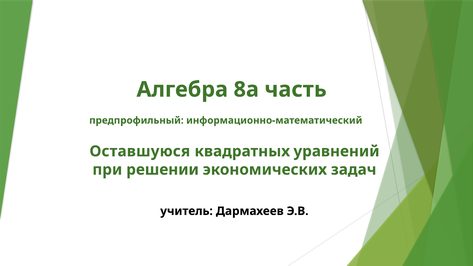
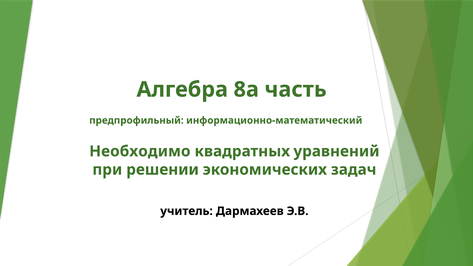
Оставшуюся: Оставшуюся -> Необходимо (140, 151)
